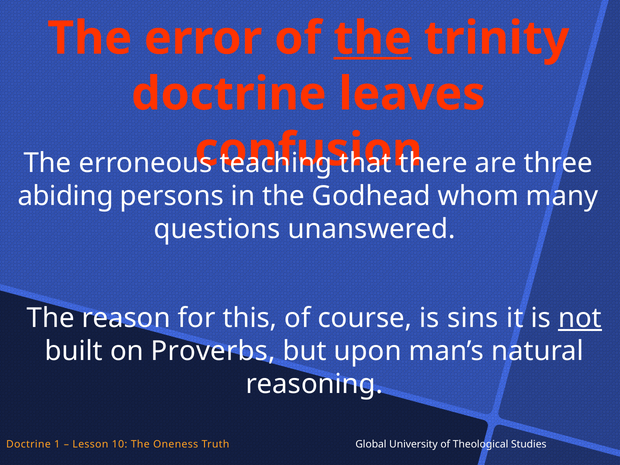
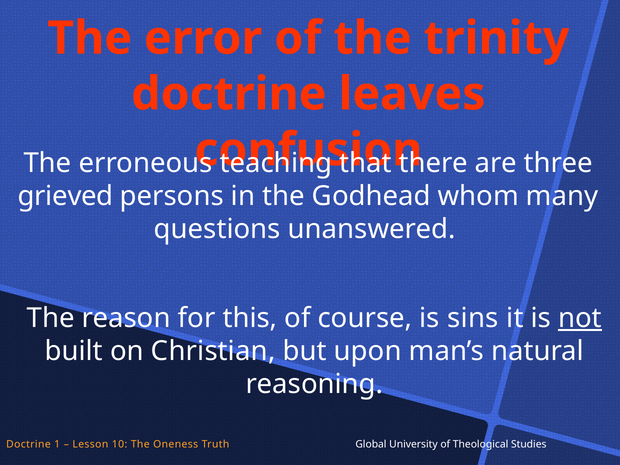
the underline: present -> none (373, 38)
abiding: abiding -> grieved (66, 196)
Proverbs: Proverbs -> Christian (213, 351)
